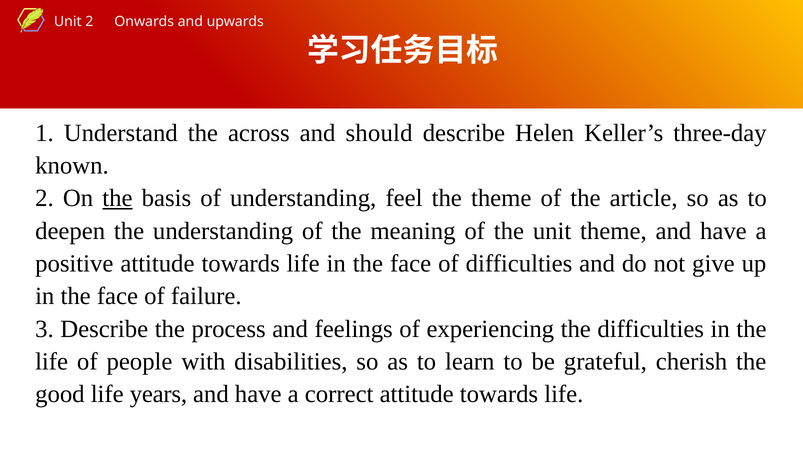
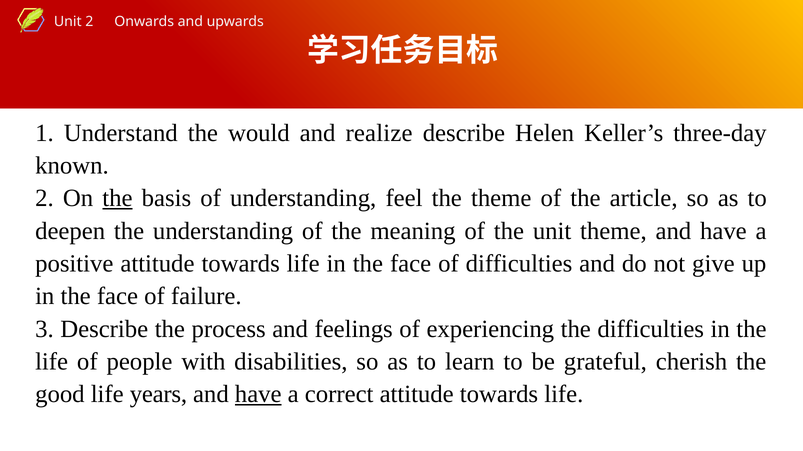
across: across -> would (259, 133)
should: should -> realize (379, 133)
have underline: none -> present (258, 395)
